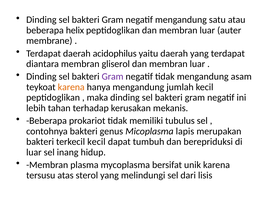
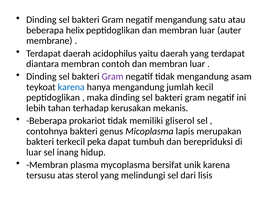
gliserol: gliserol -> contoh (116, 64)
karena colour: orange -> blue (71, 87)
tubulus: tubulus -> gliserol (180, 121)
terkecil kecil: kecil -> peka (97, 142)
